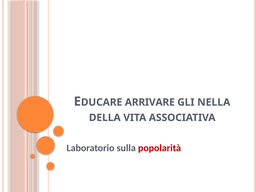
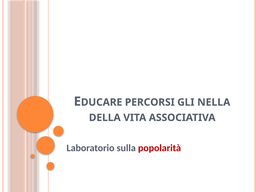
ARRIVARE: ARRIVARE -> PERCORSI (150, 102)
